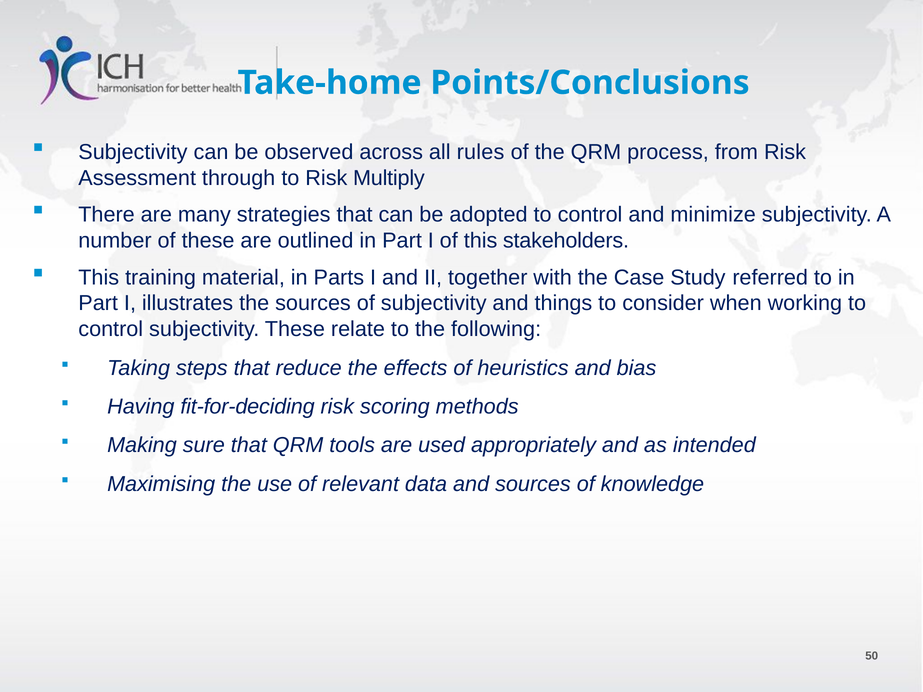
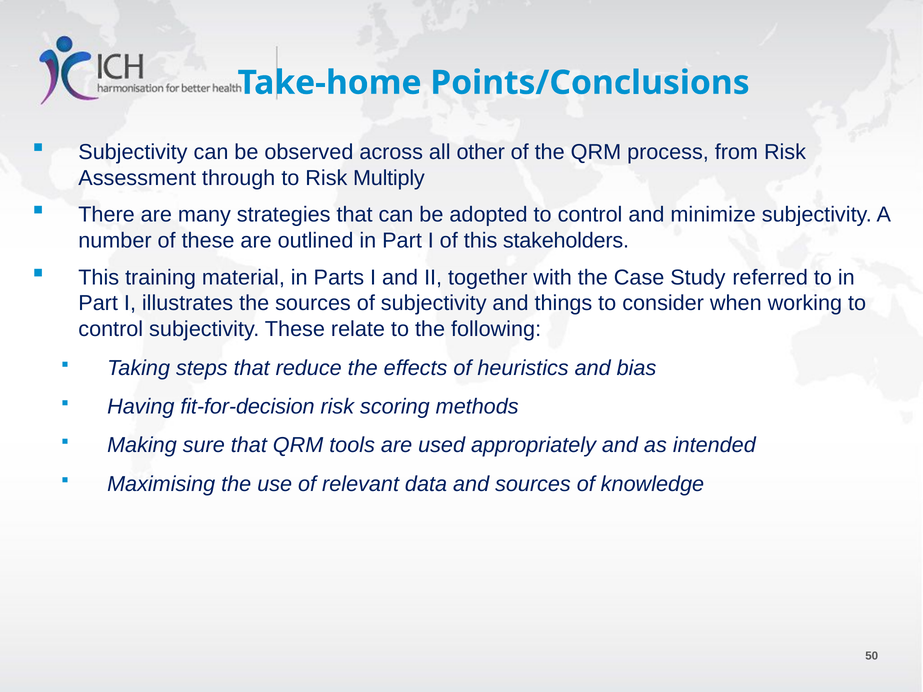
rules: rules -> other (481, 152)
fit-for-deciding: fit-for-deciding -> fit-for-decision (248, 407)
